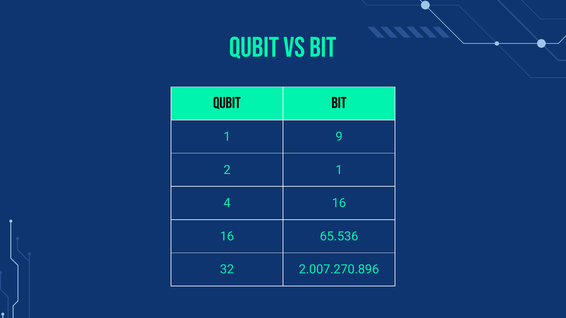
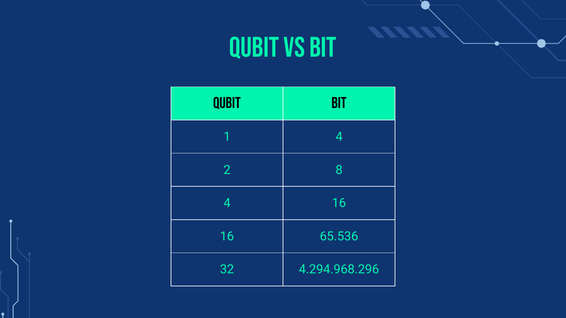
1 9: 9 -> 4 (339, 137)
2 1: 1 -> 8 (339, 170)
2.007.270.896: 2.007.270.896 -> 4.294.968.296 (339, 270)
